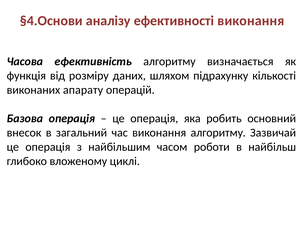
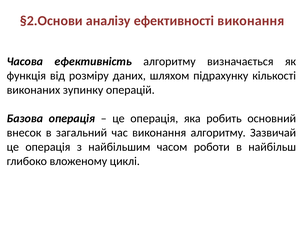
§4.Основи: §4.Основи -> §2.Основи (51, 21)
апарату: апарату -> зупинку (83, 90)
